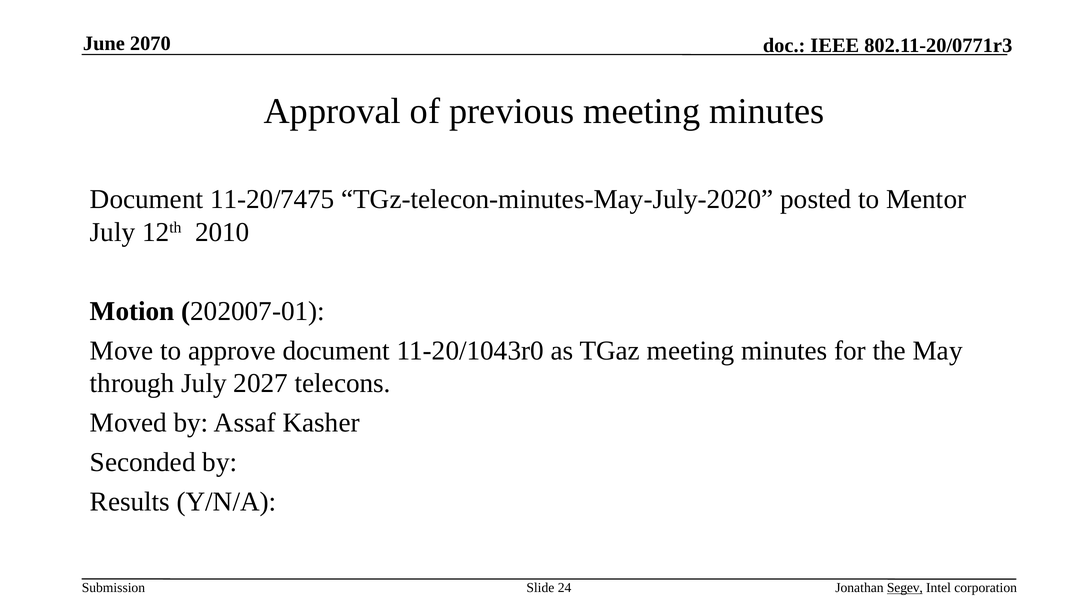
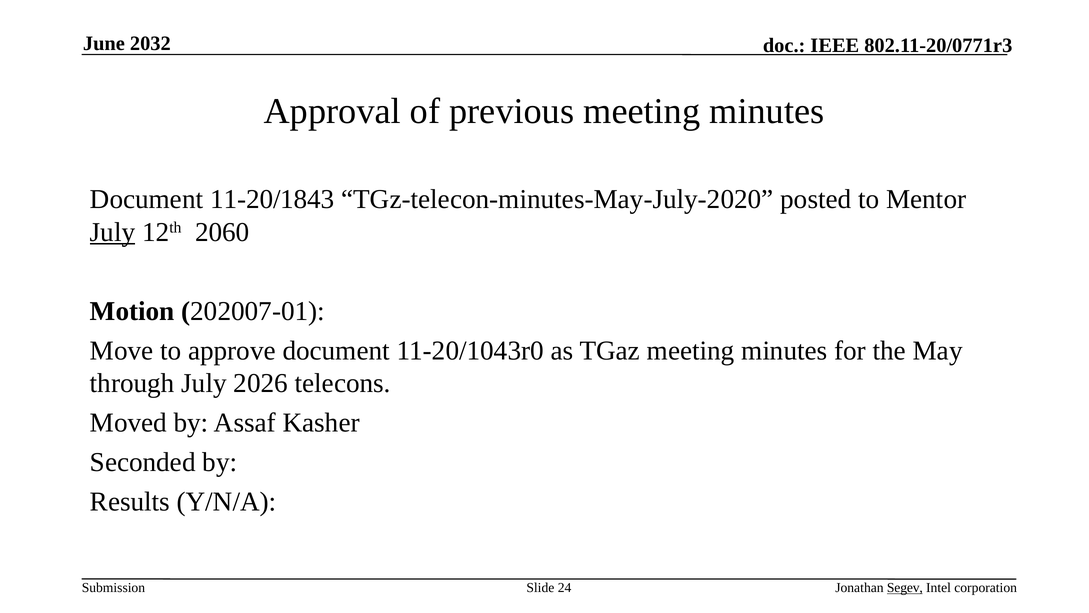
2070: 2070 -> 2032 (150, 43)
11-20/7475: 11-20/7475 -> 11-20/1843 (272, 199)
July underline: none -> present (113, 232)
2010: 2010 -> 2060 (222, 232)
2027: 2027 -> 2026 (261, 383)
